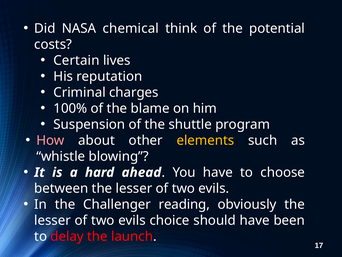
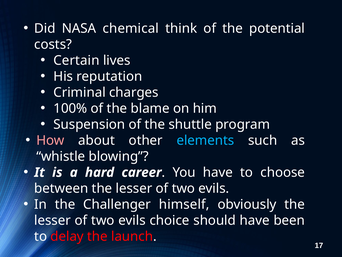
elements colour: yellow -> light blue (205, 140)
ahead: ahead -> career (142, 172)
reading: reading -> himself (184, 204)
